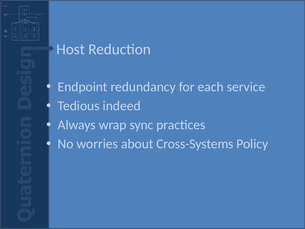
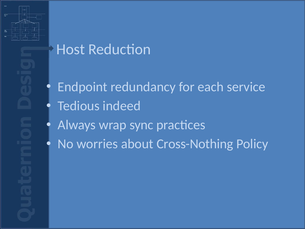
Cross-Systems: Cross-Systems -> Cross-Nothing (195, 144)
